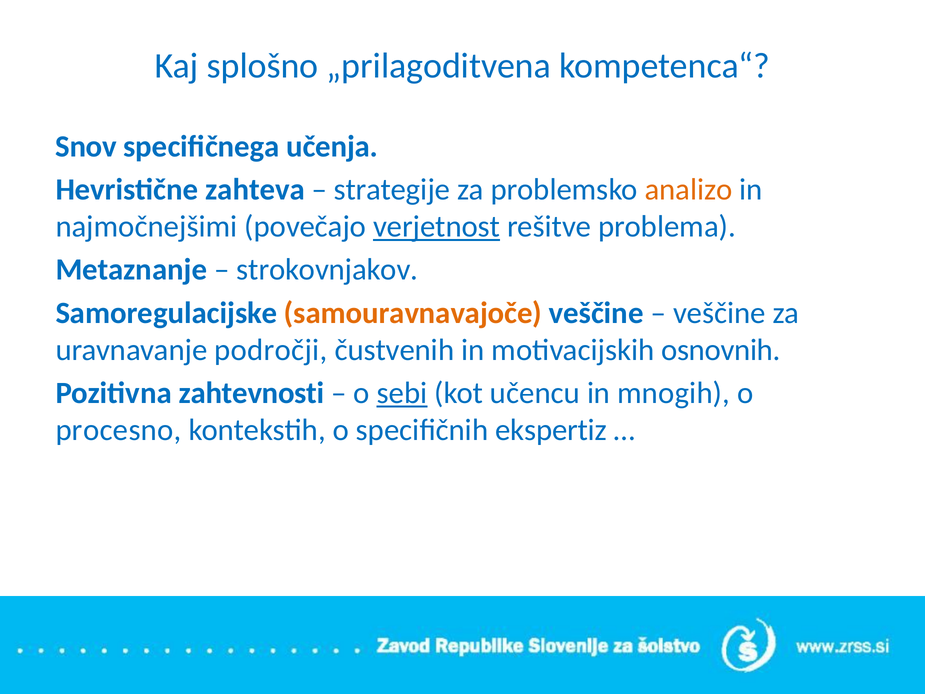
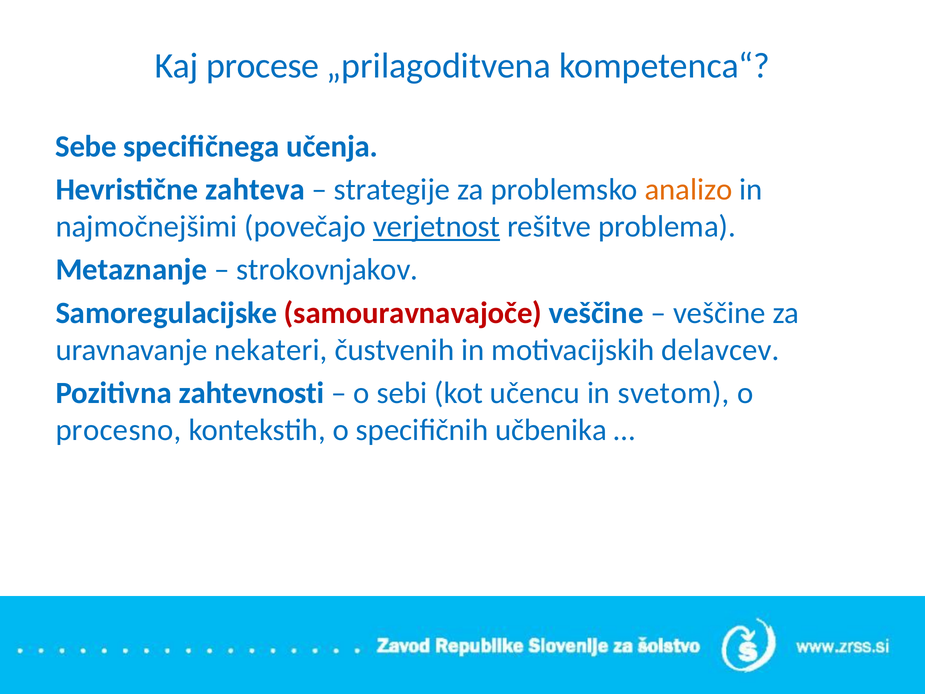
splošno: splošno -> procese (263, 66)
Snov: Snov -> Sebe (86, 146)
samouravnavajoče colour: orange -> red (413, 313)
področji: področji -> nekateri (271, 350)
osnovnih: osnovnih -> delavcev (721, 350)
sebi underline: present -> none (402, 393)
mnogih: mnogih -> svetom (674, 393)
ekspertiz: ekspertiz -> učbenika (551, 430)
